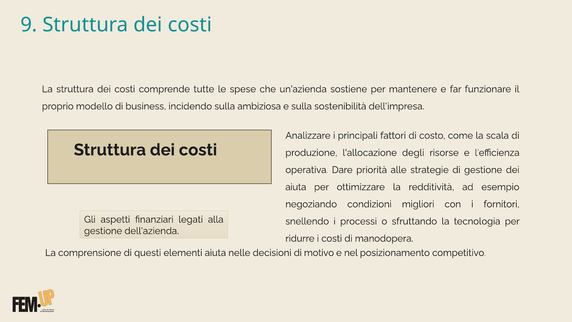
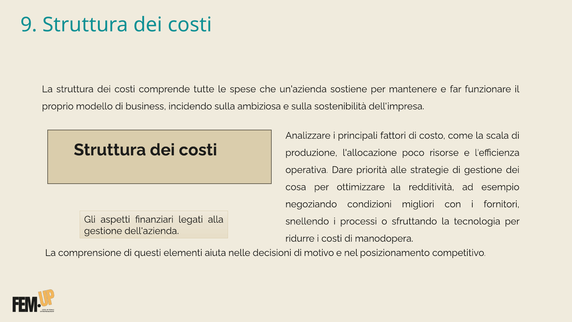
degli: degli -> poco (413, 153)
aiuta: aiuta -> cosa (296, 187)
